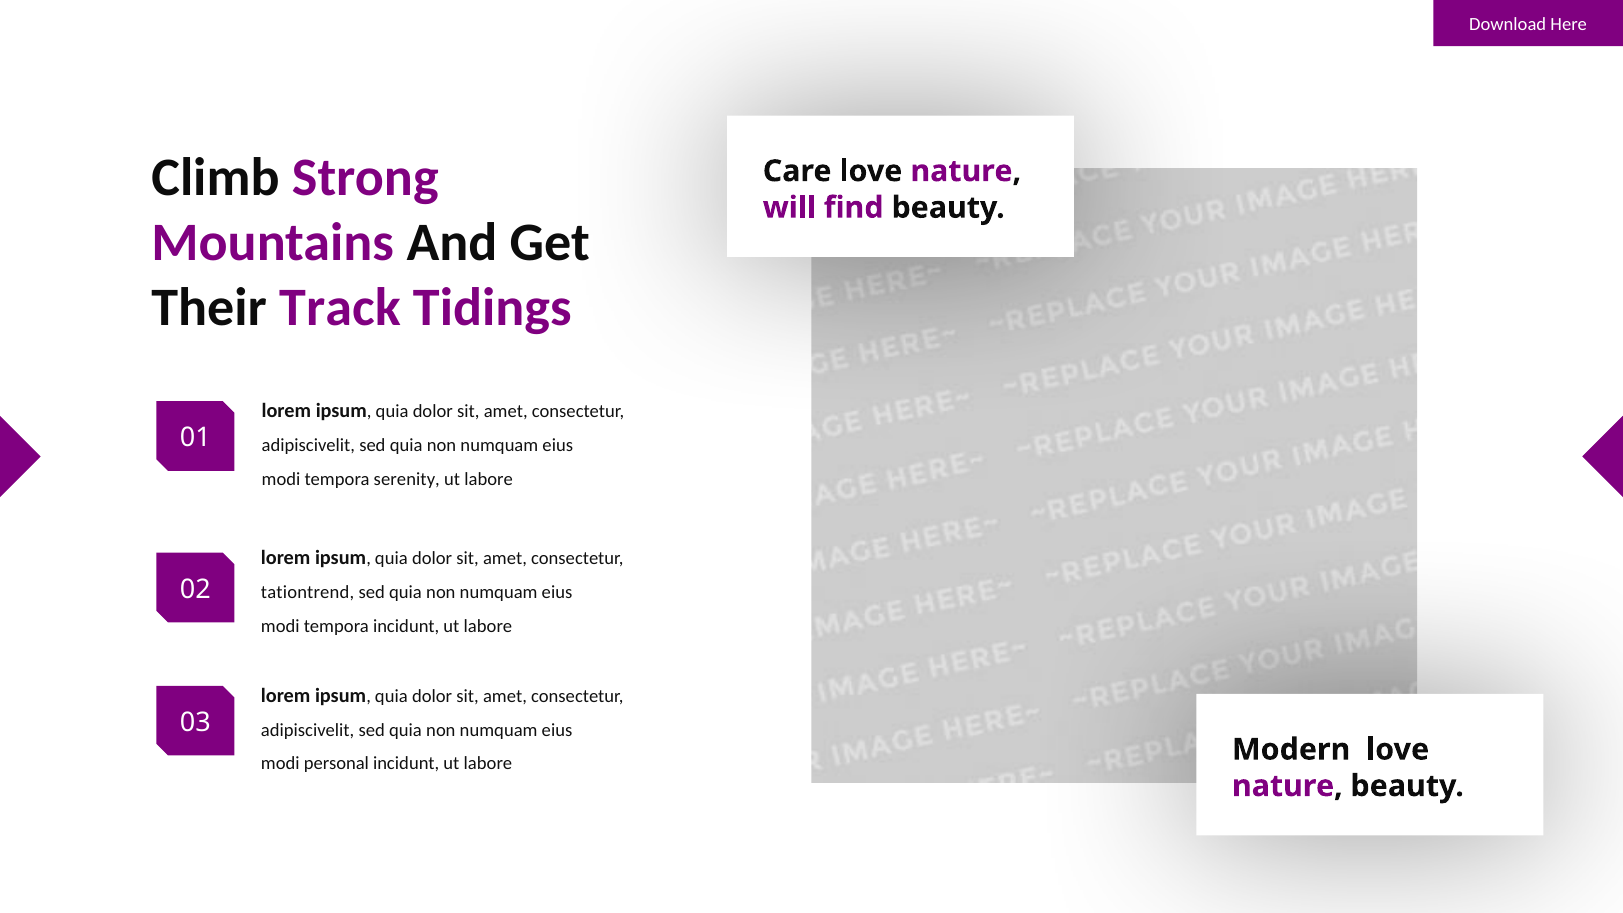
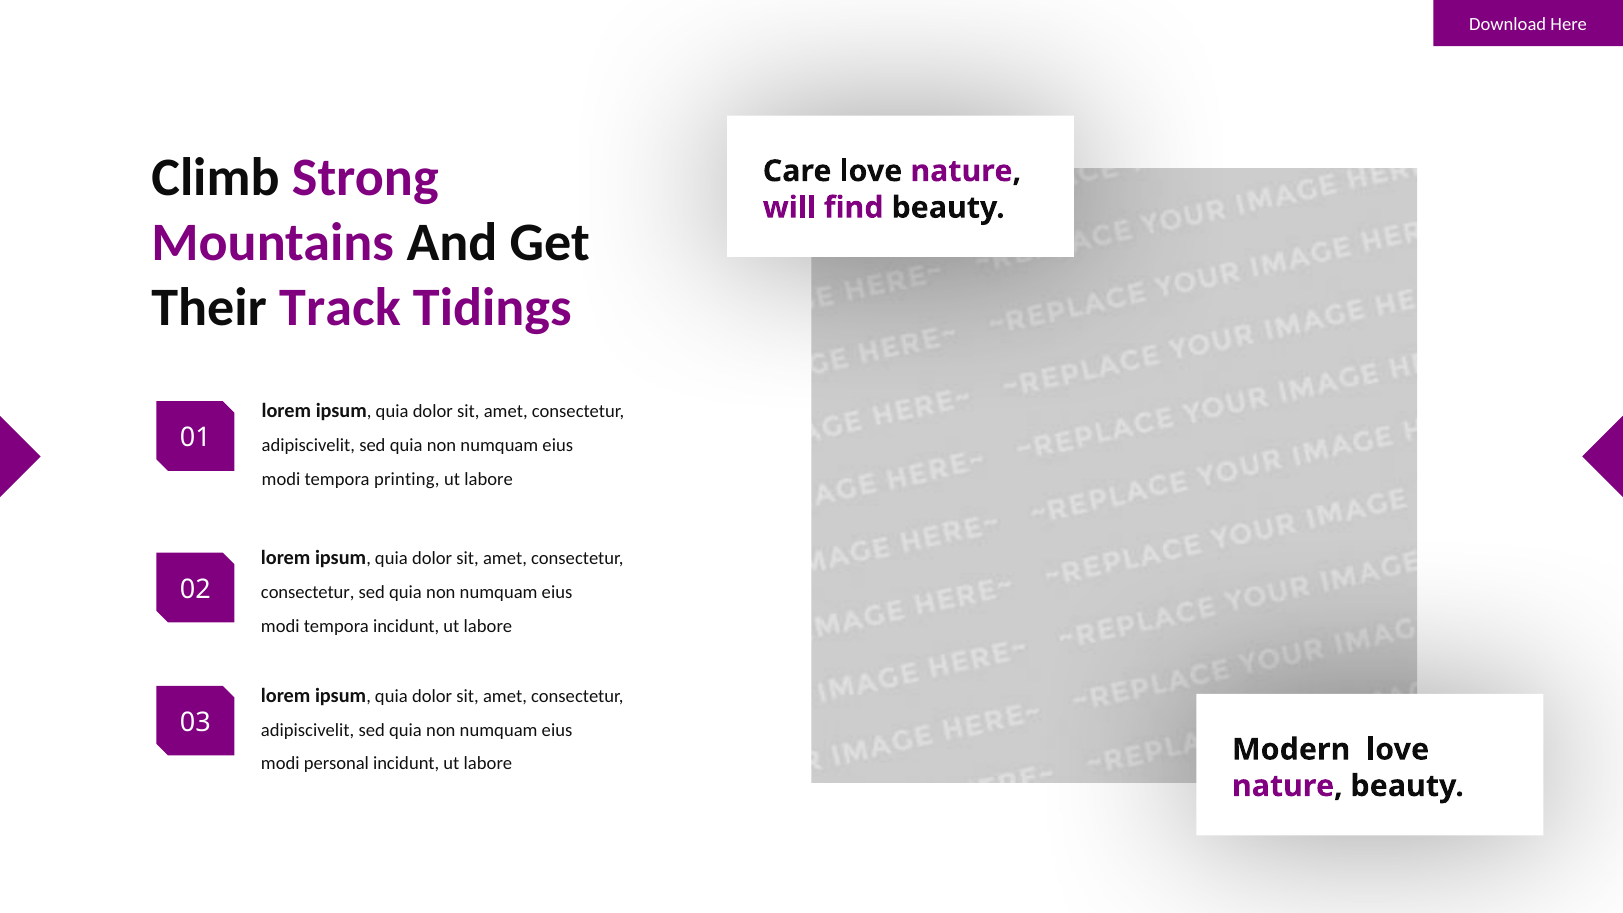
serenity: serenity -> printing (407, 479)
tationtrend: tationtrend -> consectetur (308, 592)
